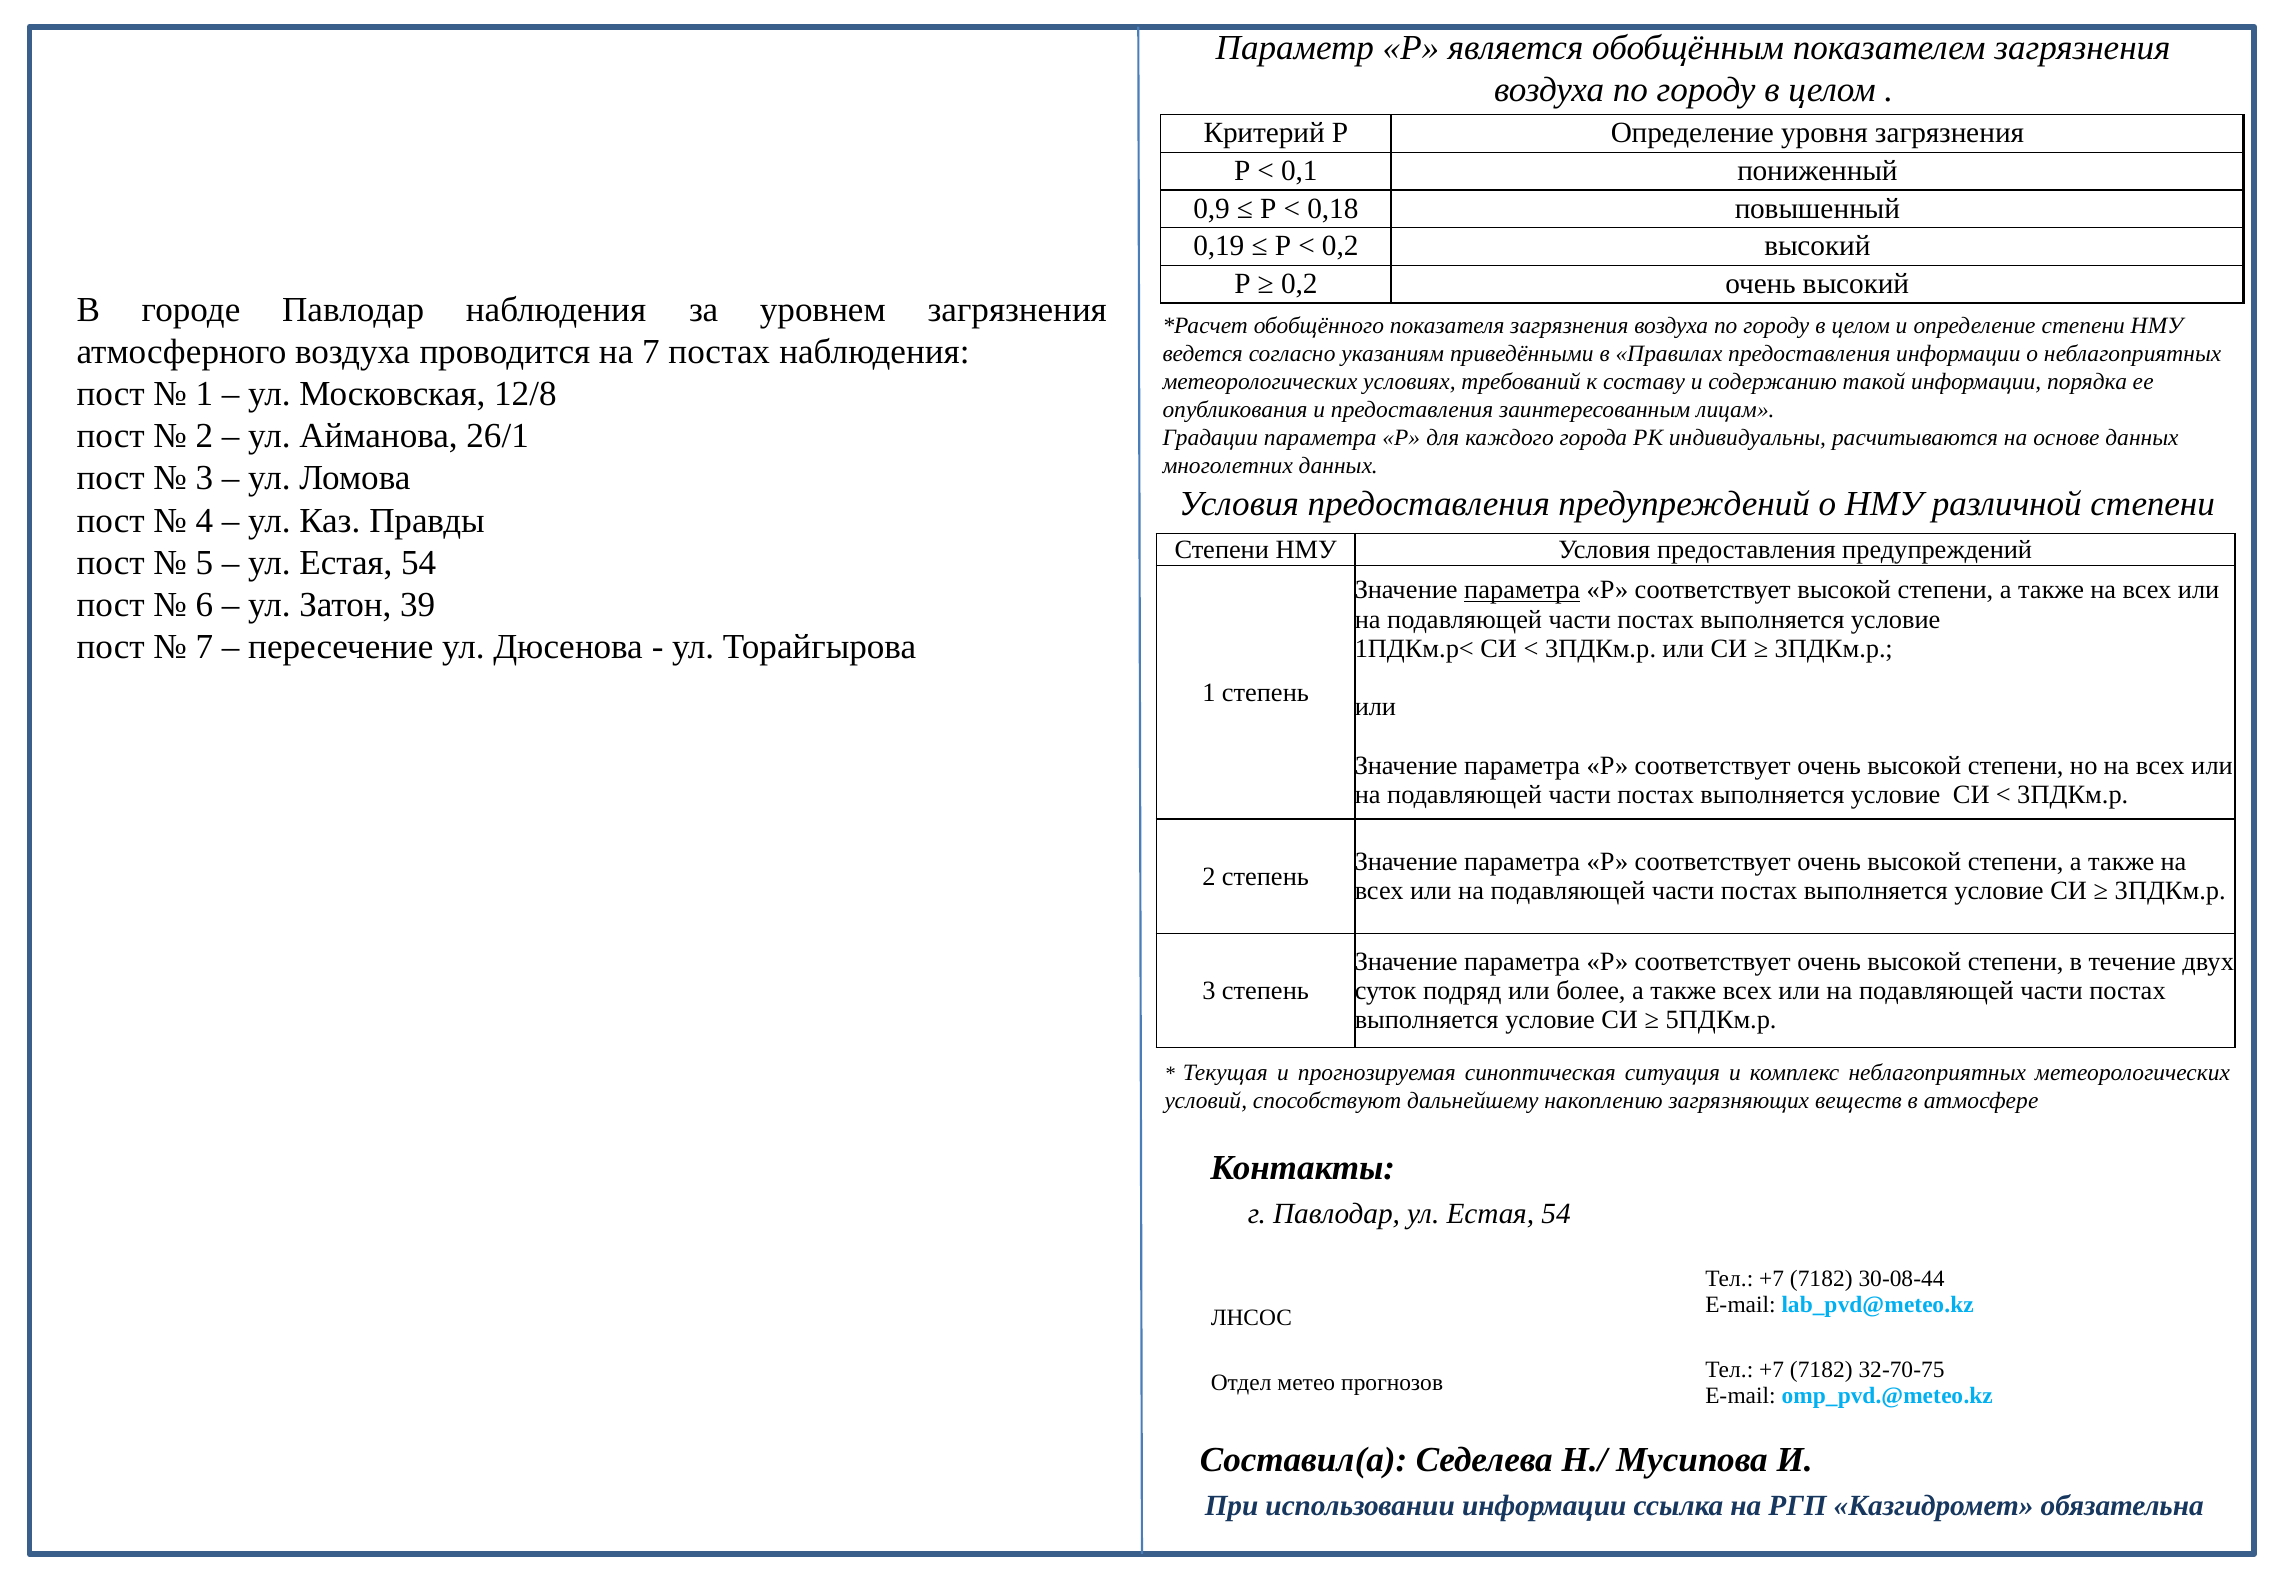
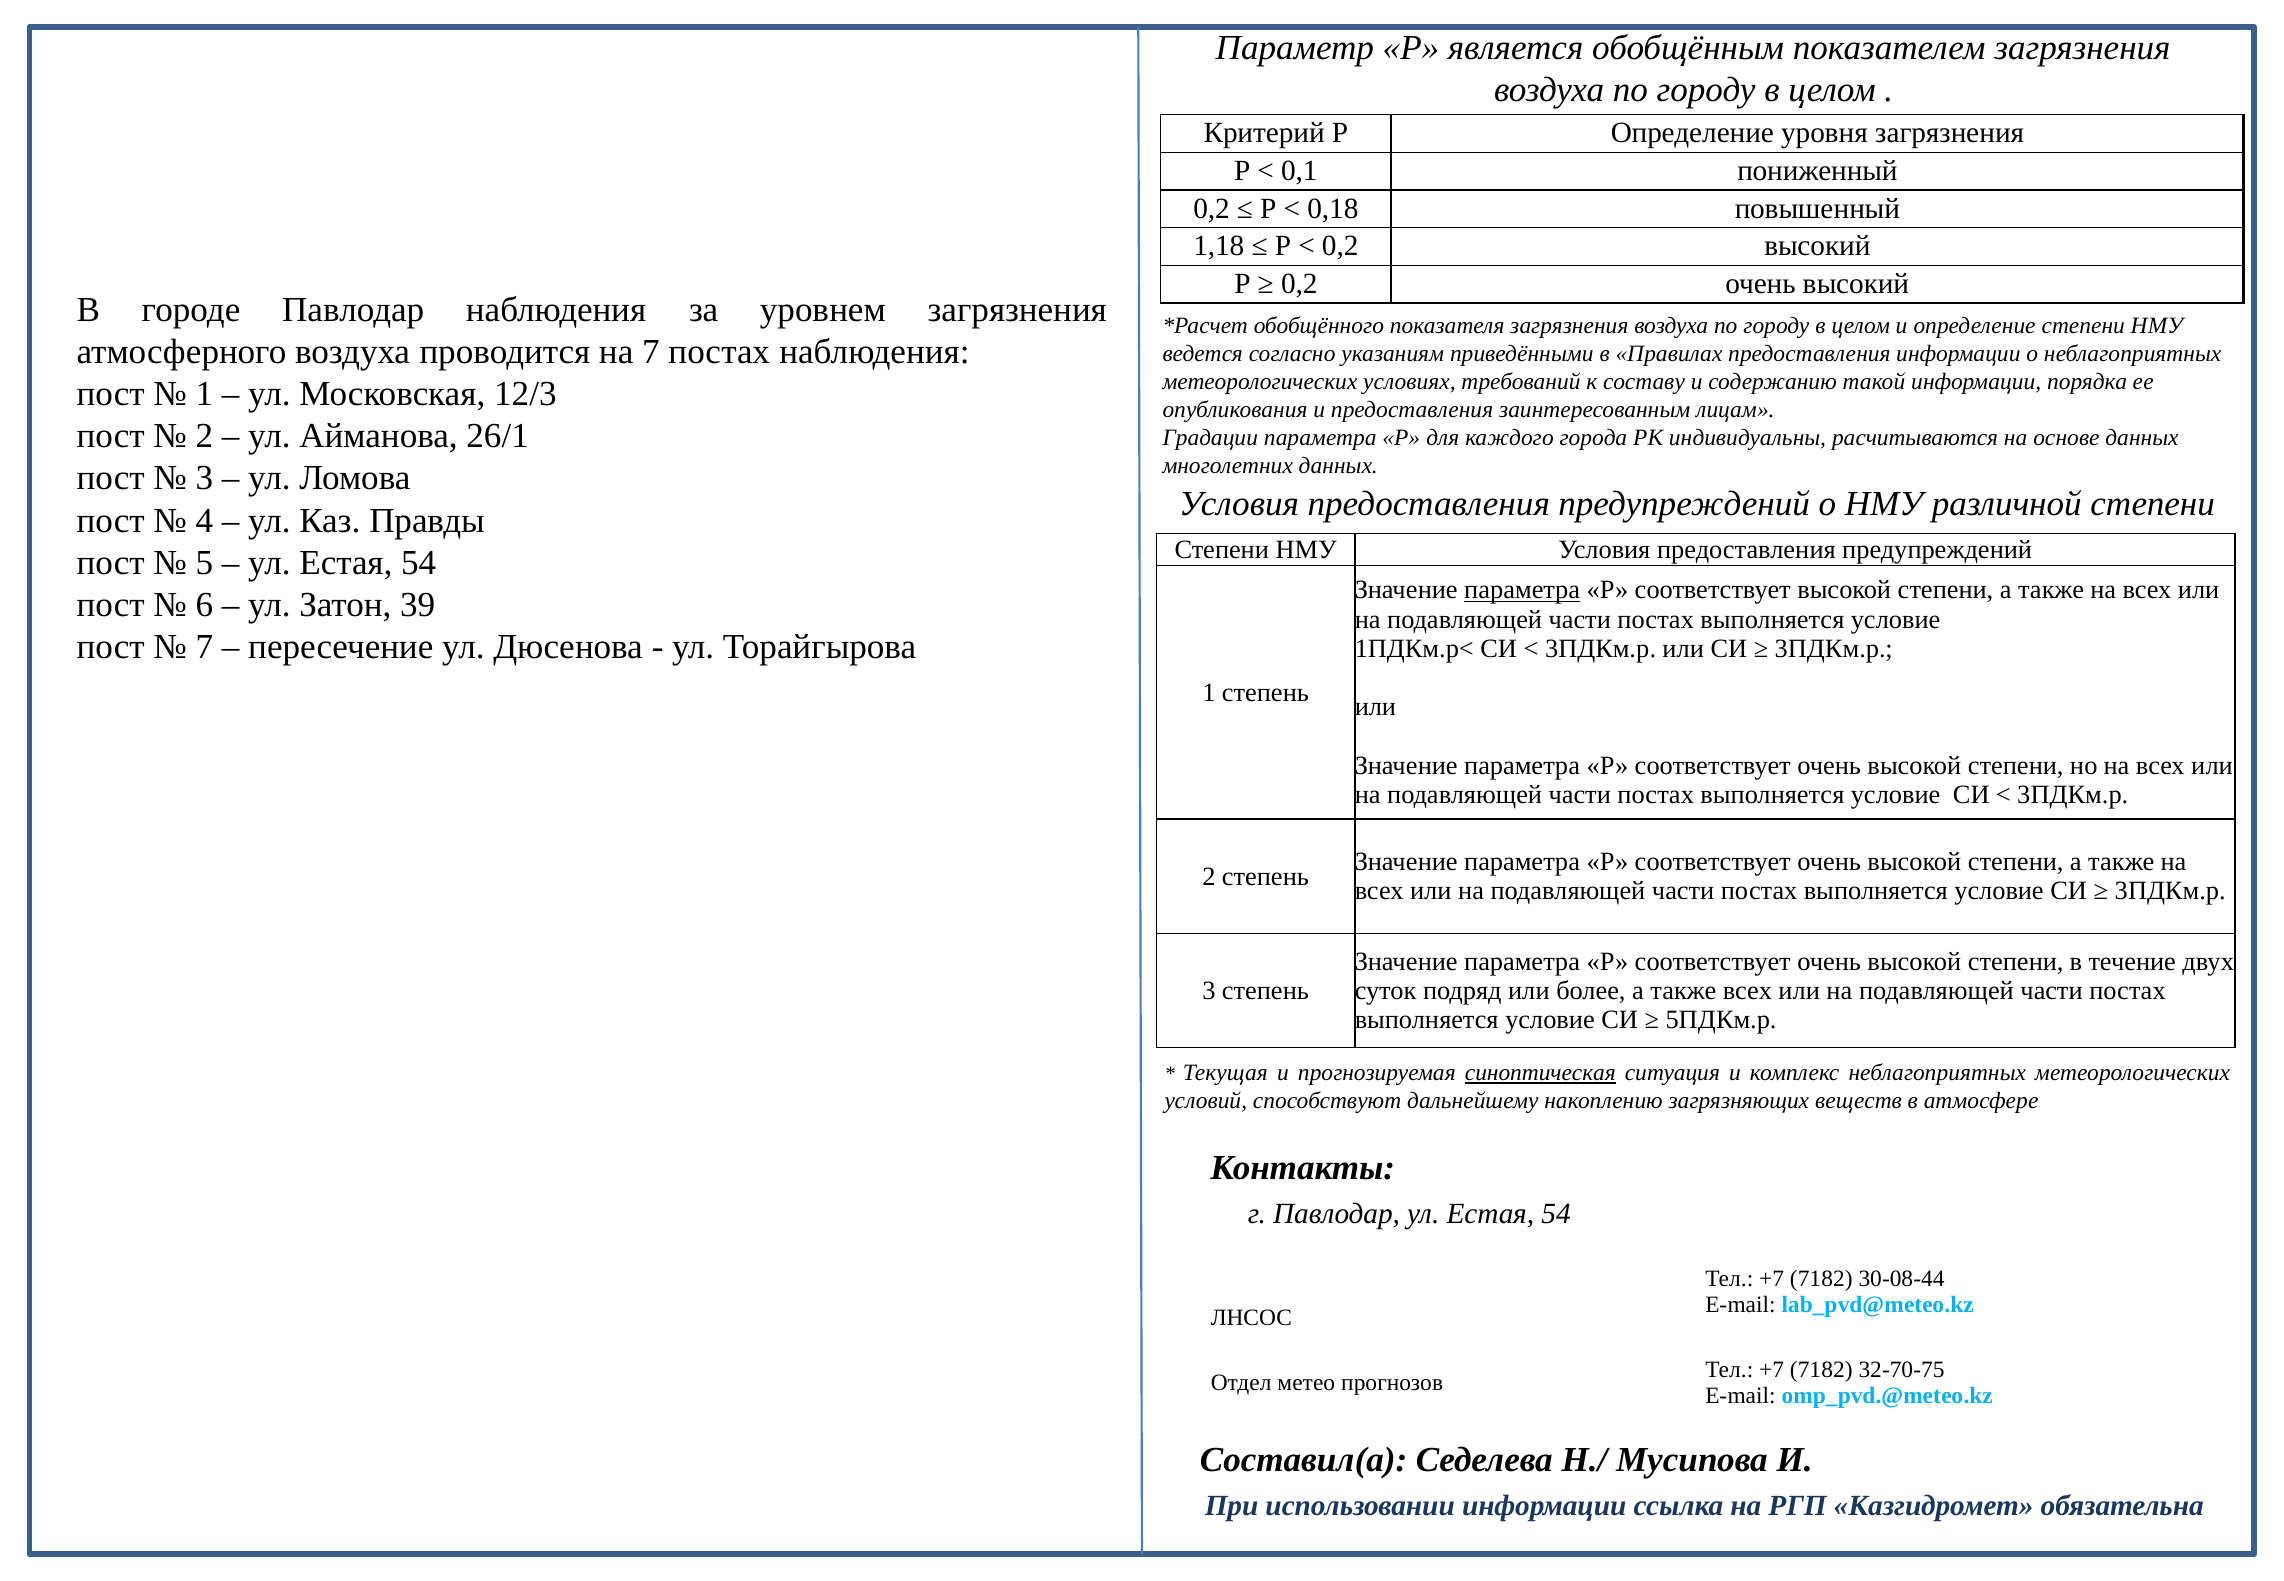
0,9: 0,9 -> 0,2 (1212, 209)
0,19: 0,19 -> 1,18 (1219, 246)
12/8: 12/8 -> 12/3 (525, 394)
синоптическая underline: none -> present (1540, 1073)
